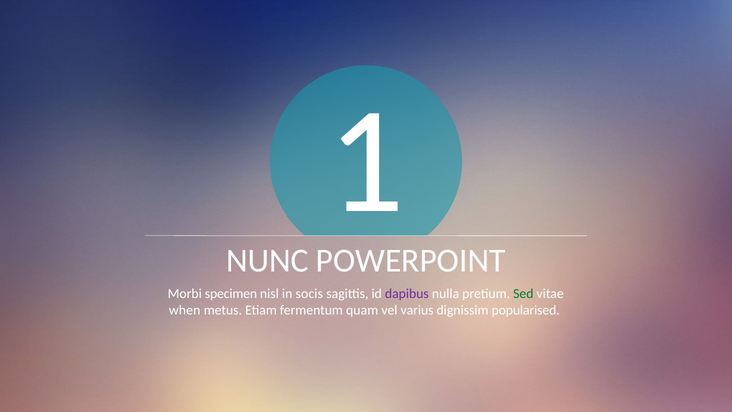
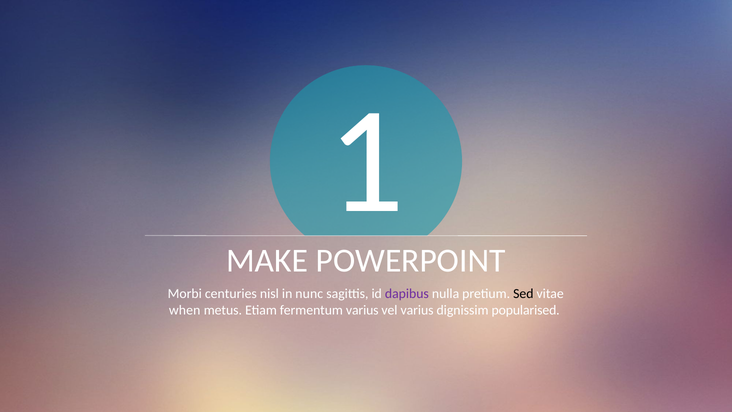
NUNC: NUNC -> MAKE (267, 261)
specimen: specimen -> centuries (231, 293)
socis: socis -> nunc (309, 293)
Sed colour: green -> black (523, 293)
fermentum quam: quam -> varius (362, 310)
